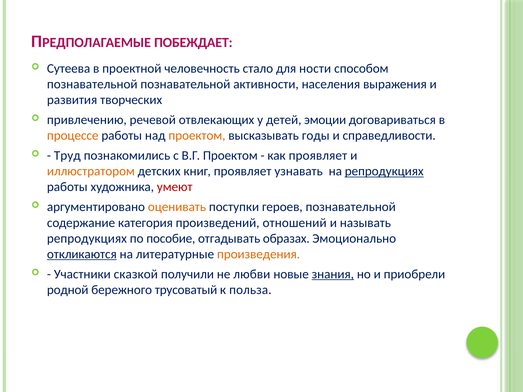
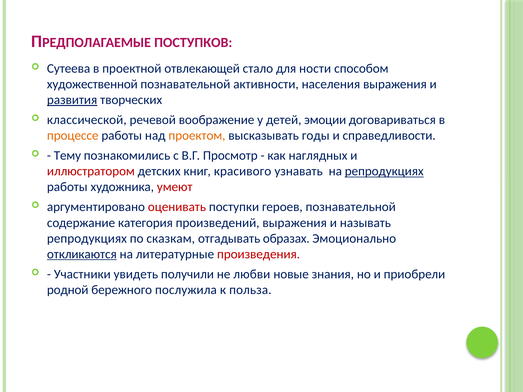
ПОБЕЖДАЕТ: ПОБЕЖДАЕТ -> ПОСТУПКОВ (193, 42)
человечность: человечность -> отвлекающей (202, 69)
познавательной: познавательной -> художественной (92, 84)
развития underline: none -> present (72, 100)
привлечению: привлечению -> классической (87, 120)
отвлекающих: отвлекающих -> воображение (217, 120)
Труд: Труд -> Тему (67, 156)
В.Г Проектом: Проектом -> Просмотр (230, 156)
как проявляет: проявляет -> наглядных (318, 156)
иллюстратором colour: orange -> red (91, 171)
книг проявляет: проявляет -> красивого (243, 171)
оценивать colour: orange -> red (177, 207)
произведений отношений: отношений -> выражения (295, 223)
пособие: пособие -> сказкам (171, 239)
произведения colour: orange -> red (259, 254)
сказкой: сказкой -> увидеть (136, 274)
знания underline: present -> none (333, 274)
трусоватый: трусоватый -> послужила (186, 290)
